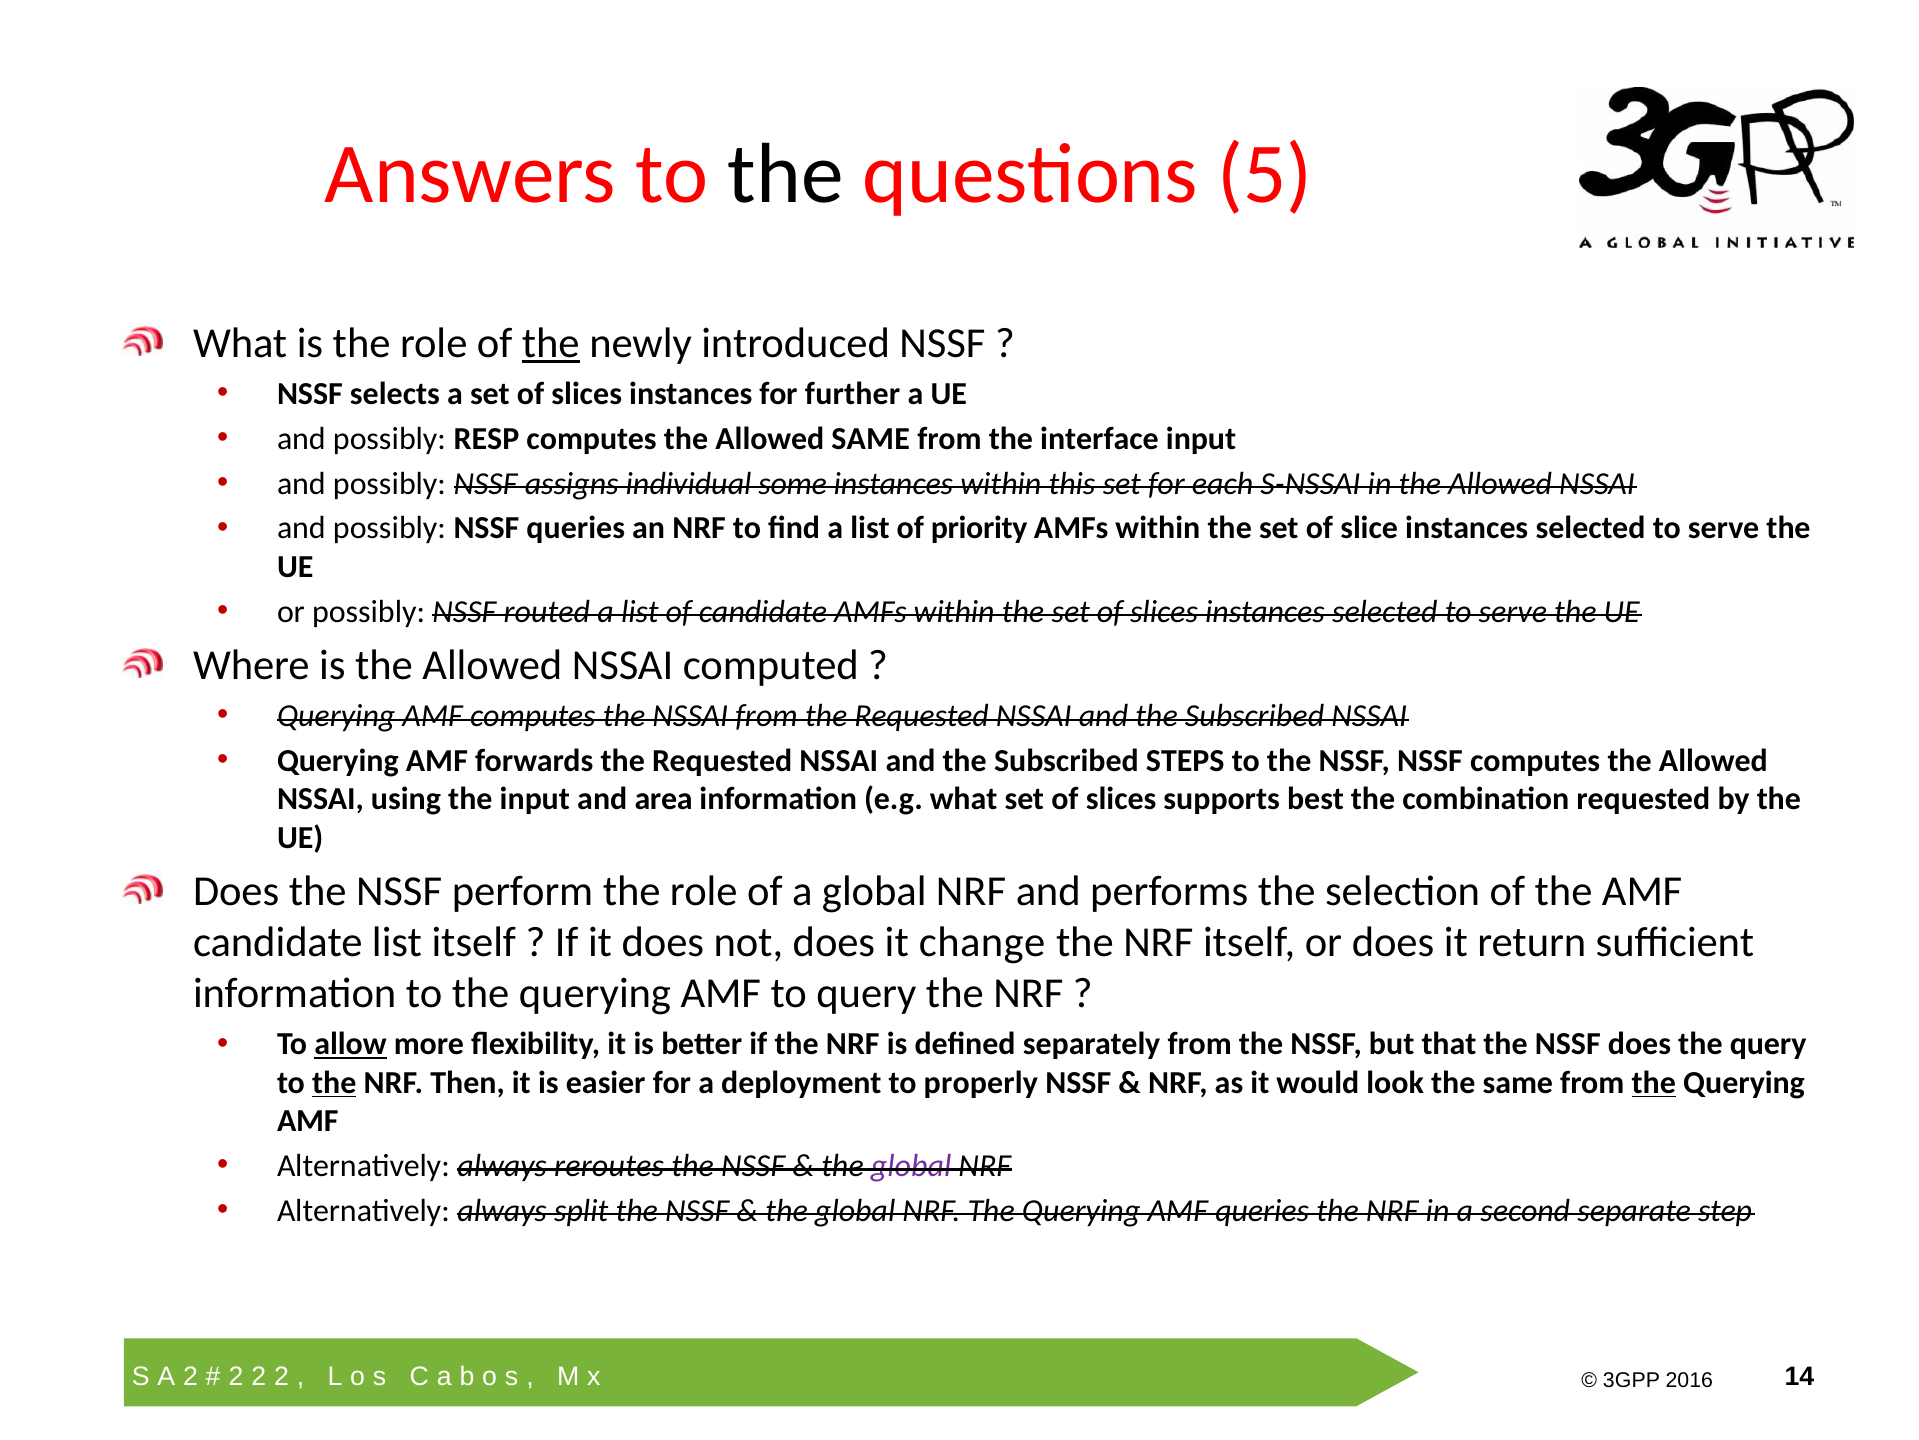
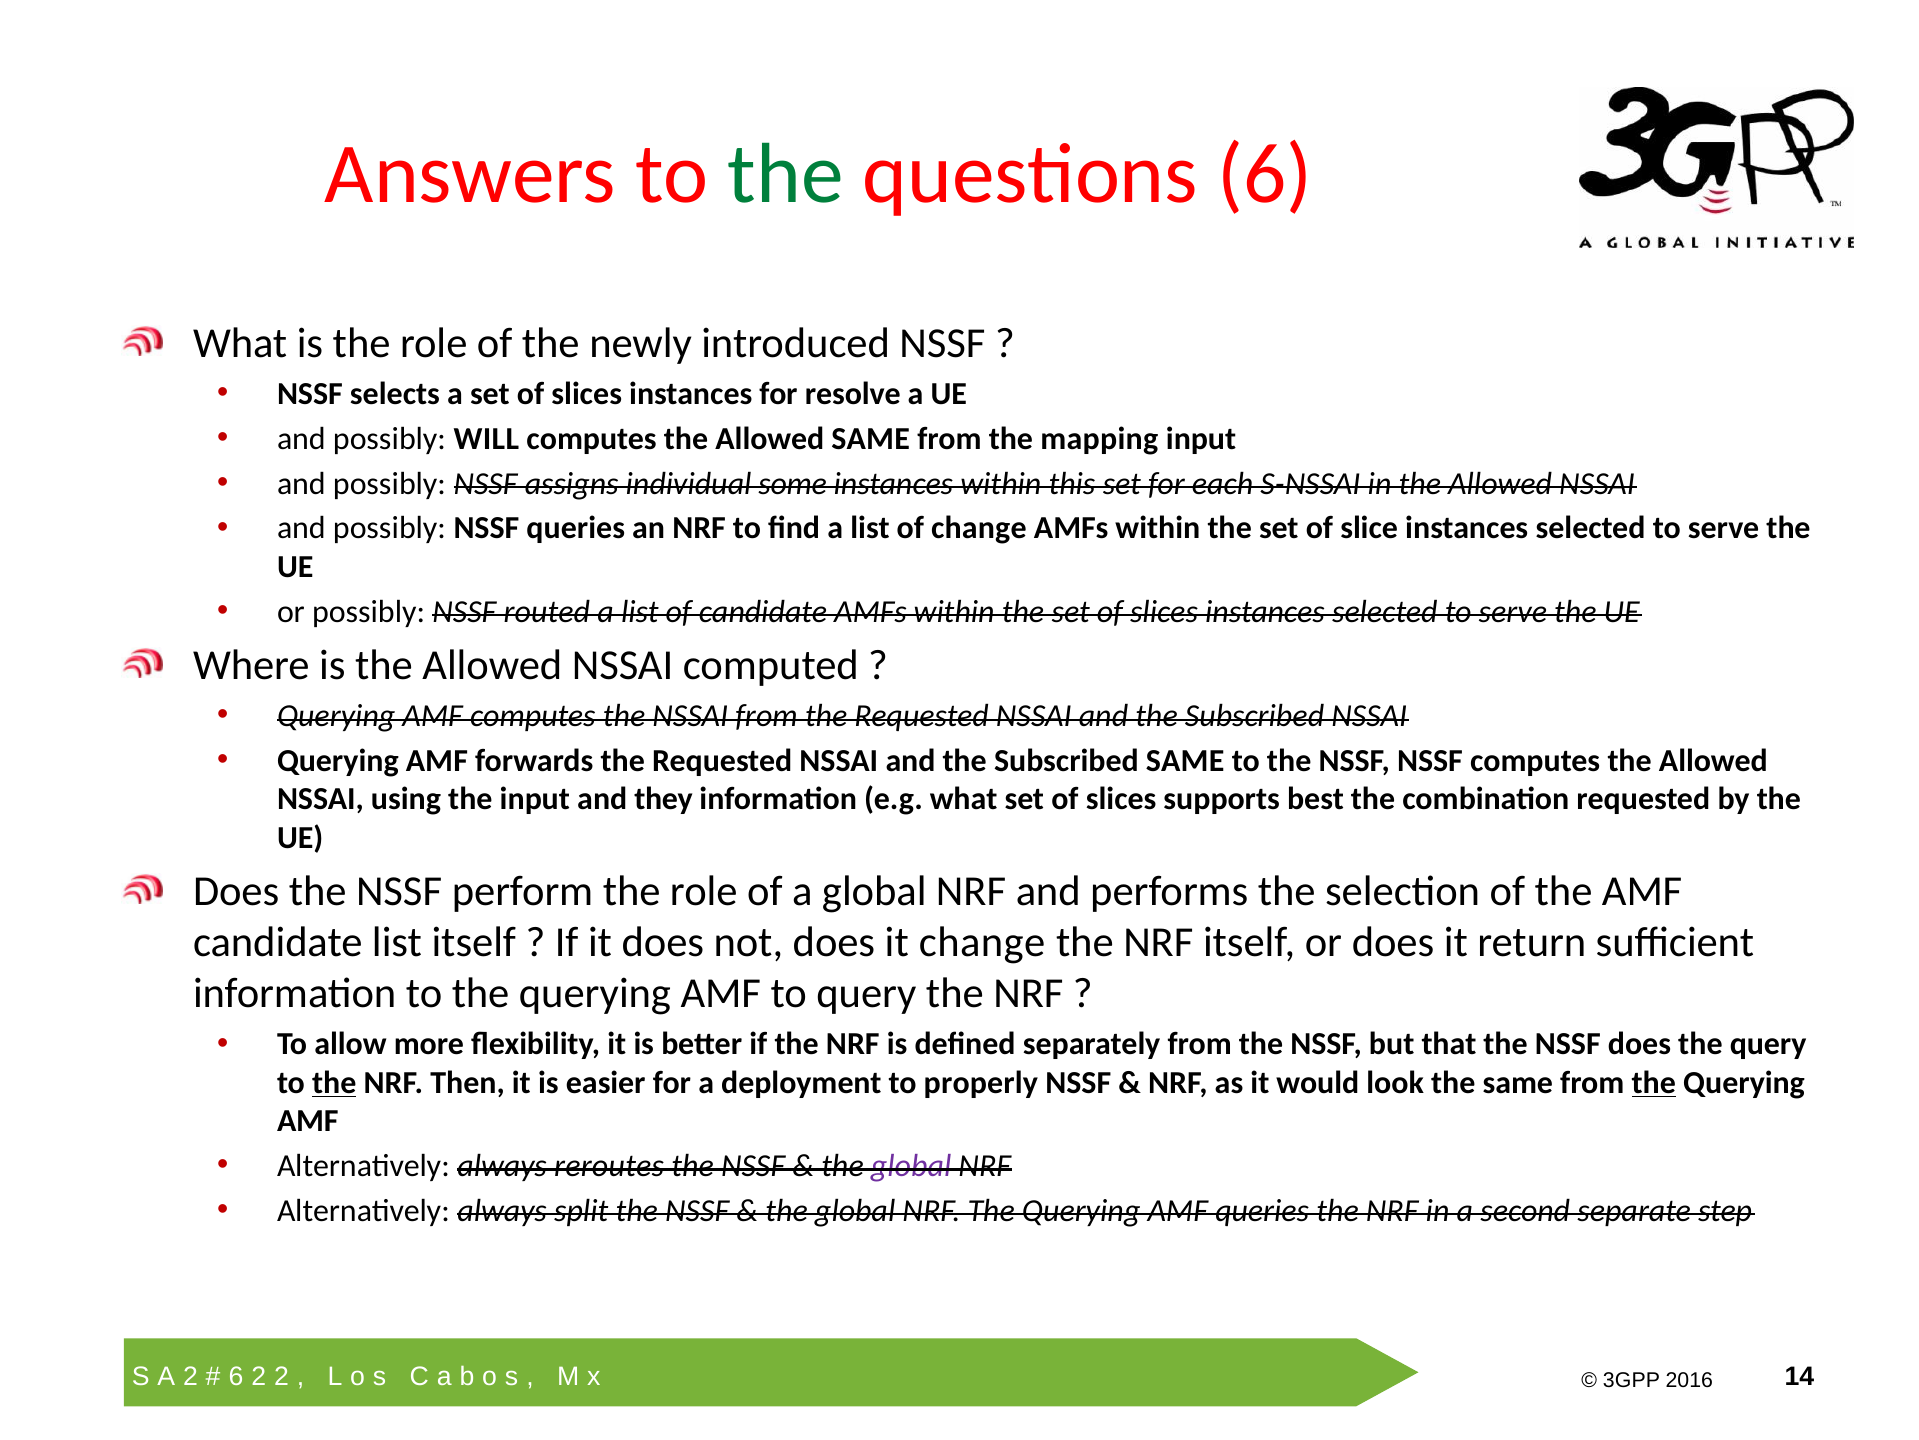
the colour: black -> green (786, 174)
questions 5: 5 -> 6 (1265, 174)
the underline: present -> none (551, 343)
further: further -> resolve (853, 394)
RESP: RESP -> WILL (486, 438)
interface: interface -> mapping (1099, 438)
of priority: priority -> change (979, 528)
Subscribed STEPS: STEPS -> SAME (1185, 760)
area: area -> they (664, 799)
allow underline: present -> none (351, 1044)
2: 2 -> 6 (236, 1376)
